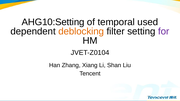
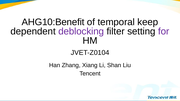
AHG10:Setting: AHG10:Setting -> AHG10:Benefit (53, 22)
used: used -> keep (148, 22)
deblocking colour: orange -> purple (81, 31)
